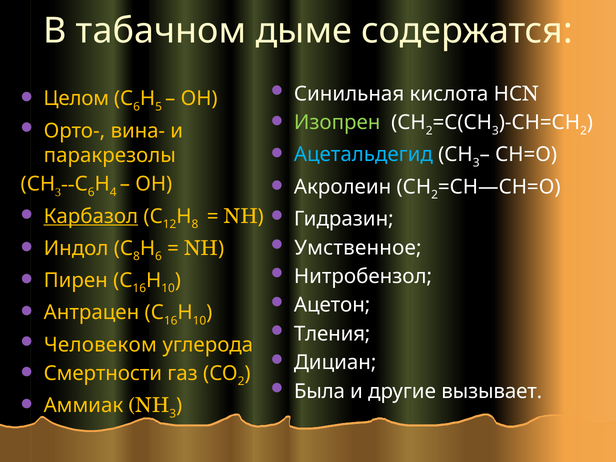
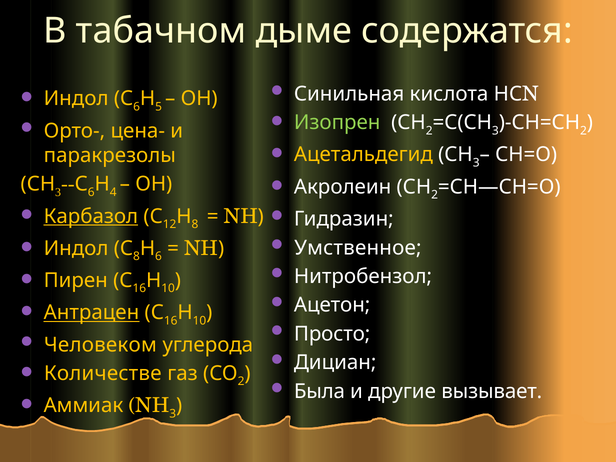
Целом: Целом -> Индол (76, 99)
вина-: вина- -> цена- (138, 131)
Ацетальдегид colour: light blue -> yellow (363, 155)
Антрацен underline: none -> present (91, 313)
Тления: Тления -> Просто (332, 334)
Смертности: Смертности -> Количестве (103, 374)
